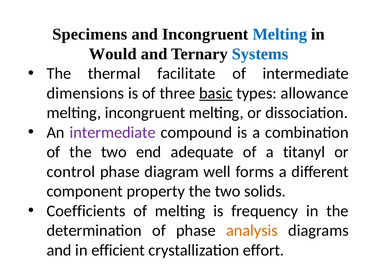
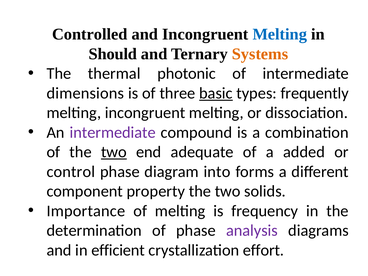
Specimens: Specimens -> Controlled (90, 34)
Would: Would -> Should (113, 54)
Systems colour: blue -> orange (260, 54)
facilitate: facilitate -> photonic (187, 73)
allowance: allowance -> frequently (315, 93)
two underline: none -> present (114, 152)
titanyl: titanyl -> added (304, 152)
well: well -> into (217, 172)
Coefficients: Coefficients -> Importance (86, 211)
analysis colour: orange -> purple (252, 231)
